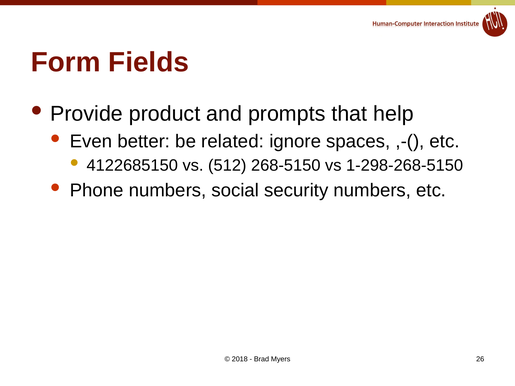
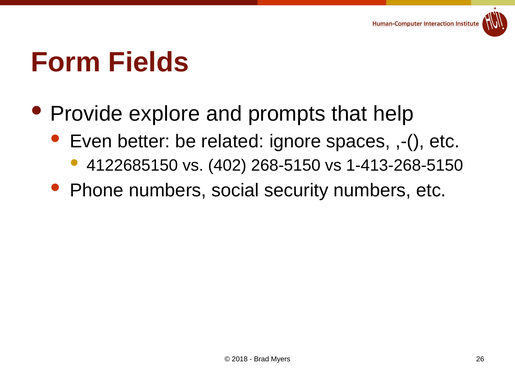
product: product -> explore (164, 114)
512: 512 -> 402 (227, 165)
1-298-268-5150: 1-298-268-5150 -> 1-413-268-5150 (405, 165)
